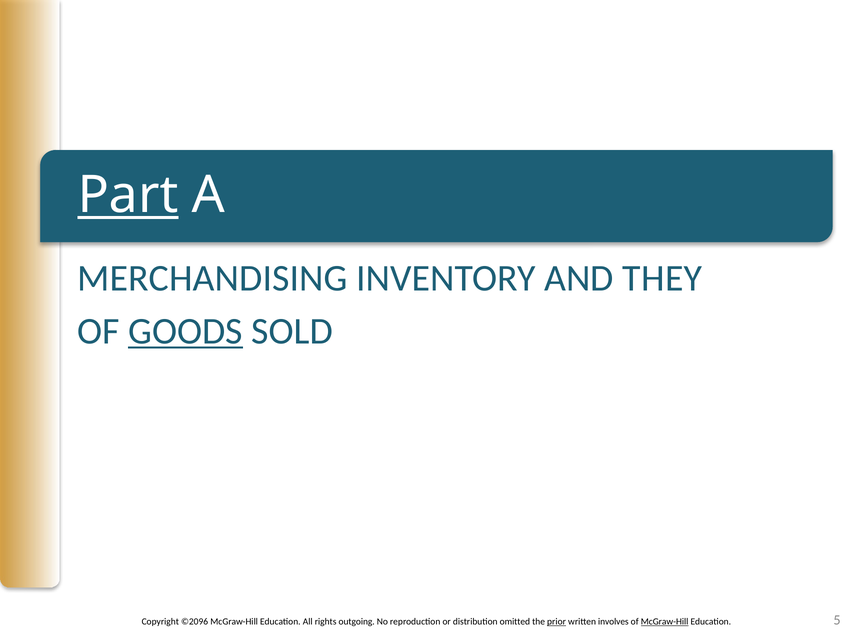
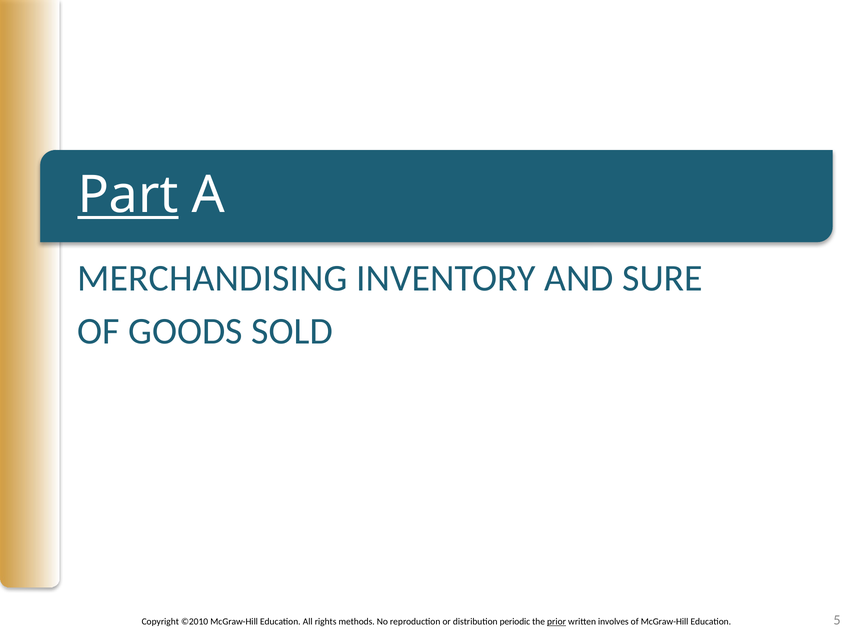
THEY: THEY -> SURE (663, 278)
GOODS underline: present -> none (186, 331)
©2096: ©2096 -> ©2010 (195, 622)
outgoing: outgoing -> methods (357, 622)
omitted: omitted -> periodic (515, 622)
McGraw-Hill underline: present -> none (665, 622)
